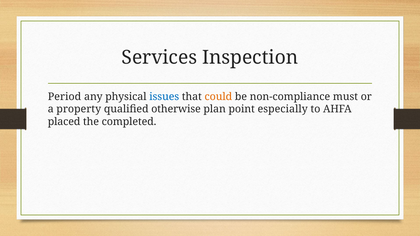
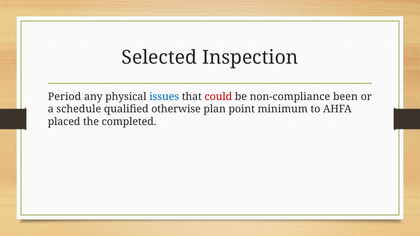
Services: Services -> Selected (159, 58)
could colour: orange -> red (218, 97)
must: must -> been (345, 97)
property: property -> schedule (79, 109)
especially: especially -> minimum (283, 109)
